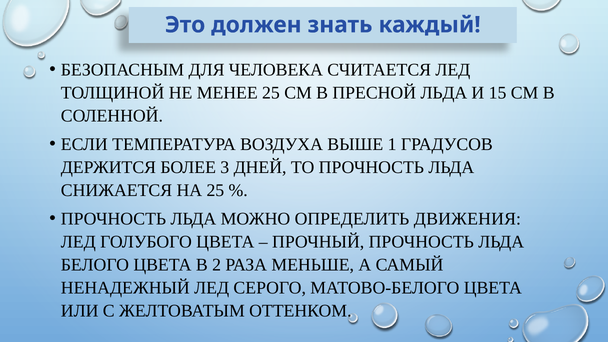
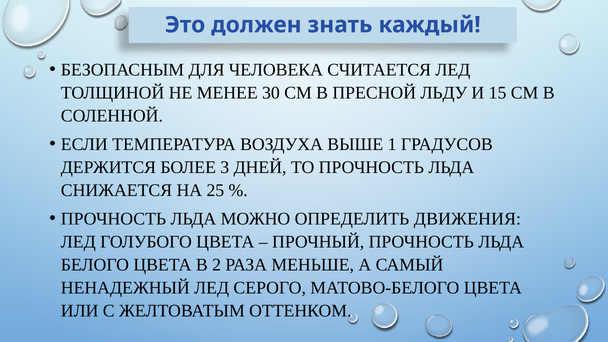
МЕНЕЕ 25: 25 -> 30 (271, 93)
ПРЕСНОЙ ЛЬДА: ЛЬДА -> ЛЬДУ (444, 93)
